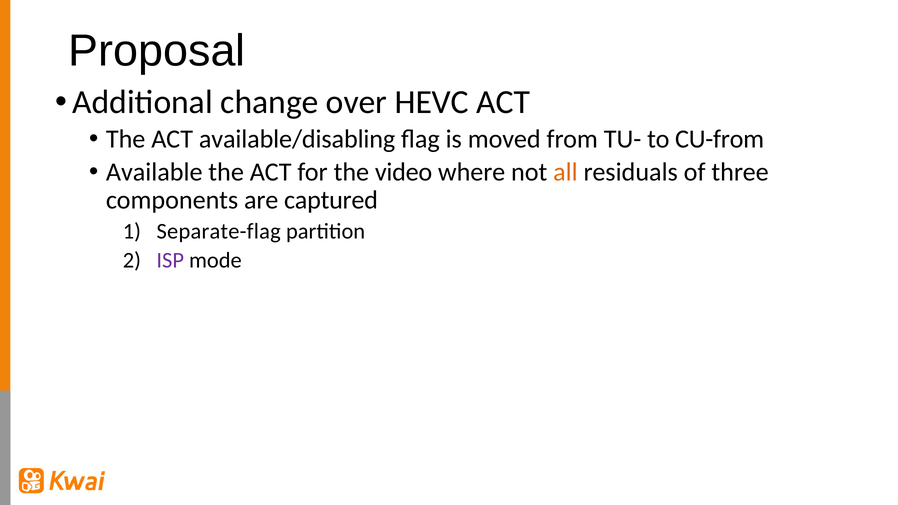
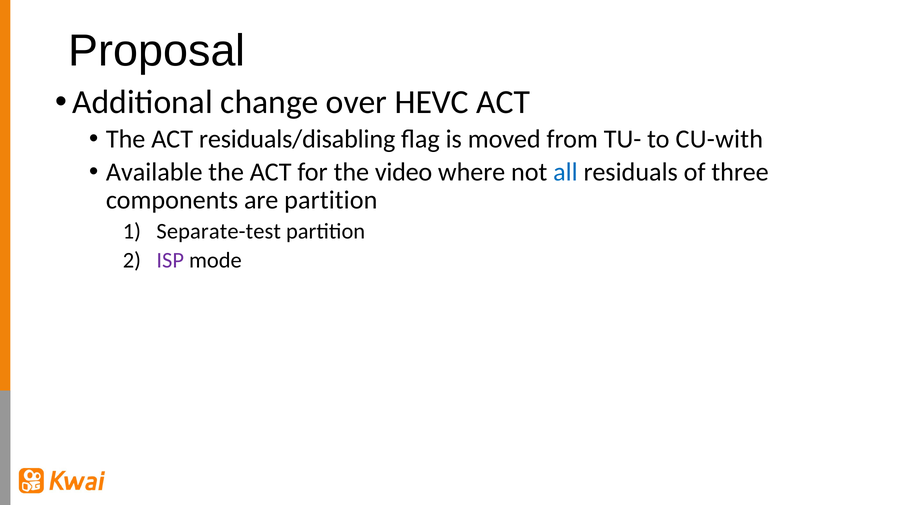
available/disabling: available/disabling -> residuals/disabling (297, 139)
CU-from: CU-from -> CU-with (719, 139)
all colour: orange -> blue (565, 172)
are captured: captured -> partition (331, 200)
Separate-flag: Separate-flag -> Separate-test (219, 231)
